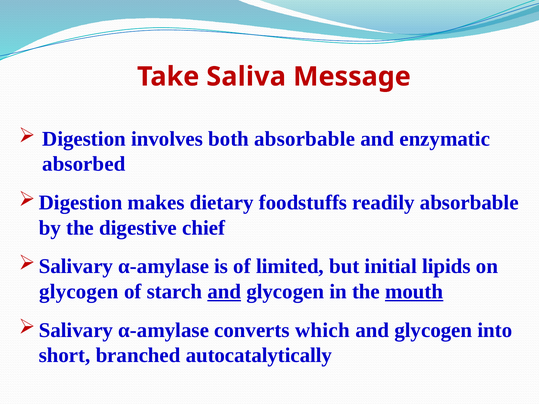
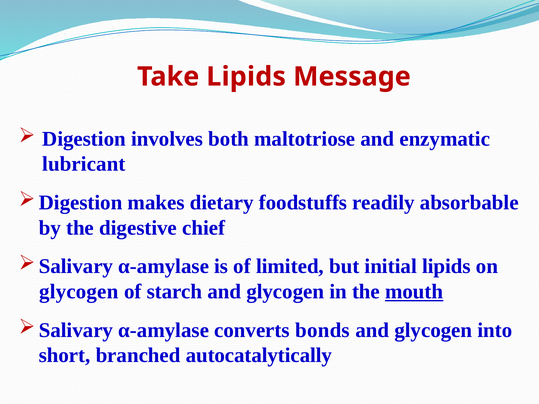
Take Saliva: Saliva -> Lipids (246, 77)
both absorbable: absorbable -> maltotriose (305, 139)
absorbed: absorbed -> lubricant (84, 164)
and underline: present -> none (224, 292)
which: which -> bonds (322, 330)
